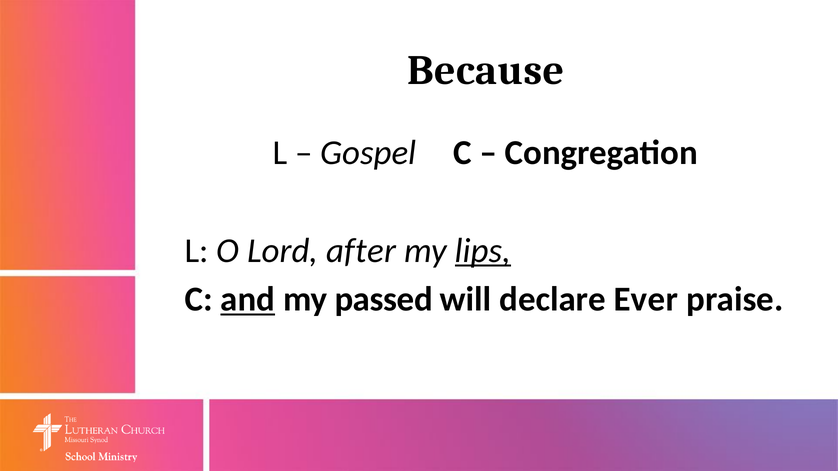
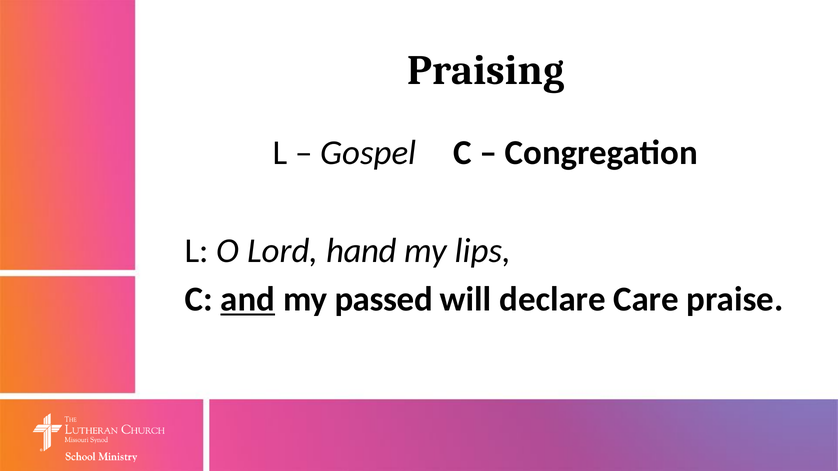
Because: Because -> Praising (486, 70)
after: after -> hand (361, 251)
lips underline: present -> none (483, 251)
Ever: Ever -> Care (646, 300)
